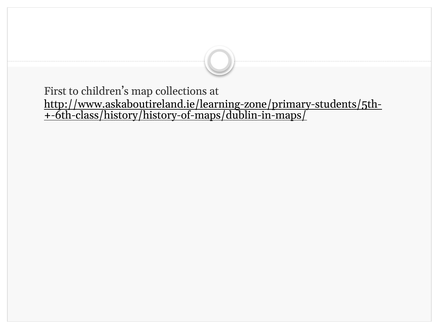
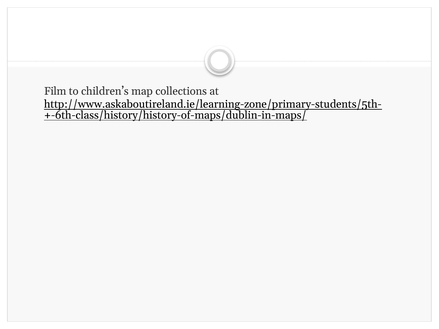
First: First -> Film (55, 91)
